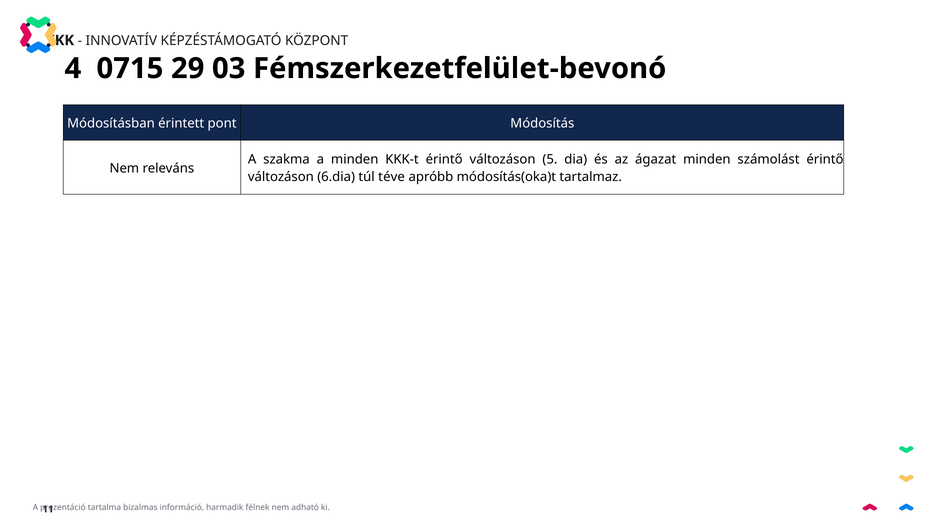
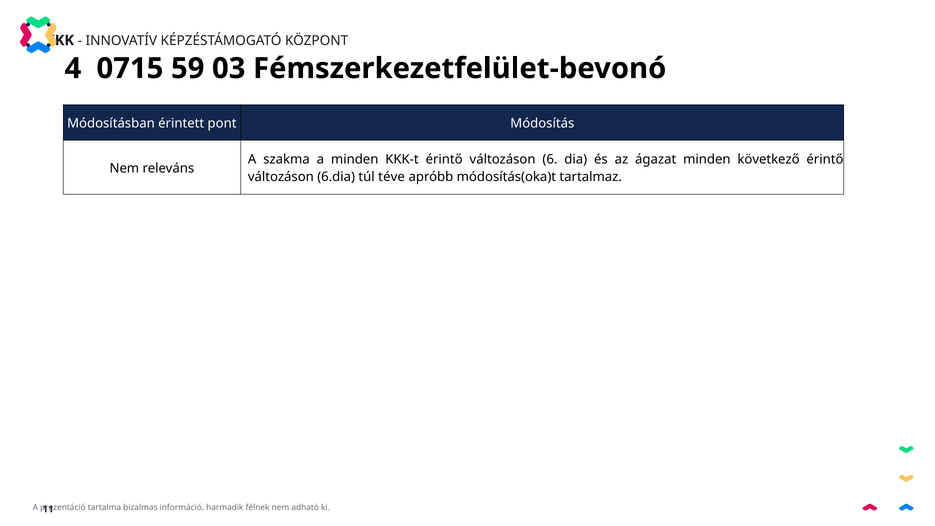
29: 29 -> 59 (188, 68)
5: 5 -> 6 (550, 159)
számolást: számolást -> következő (769, 159)
